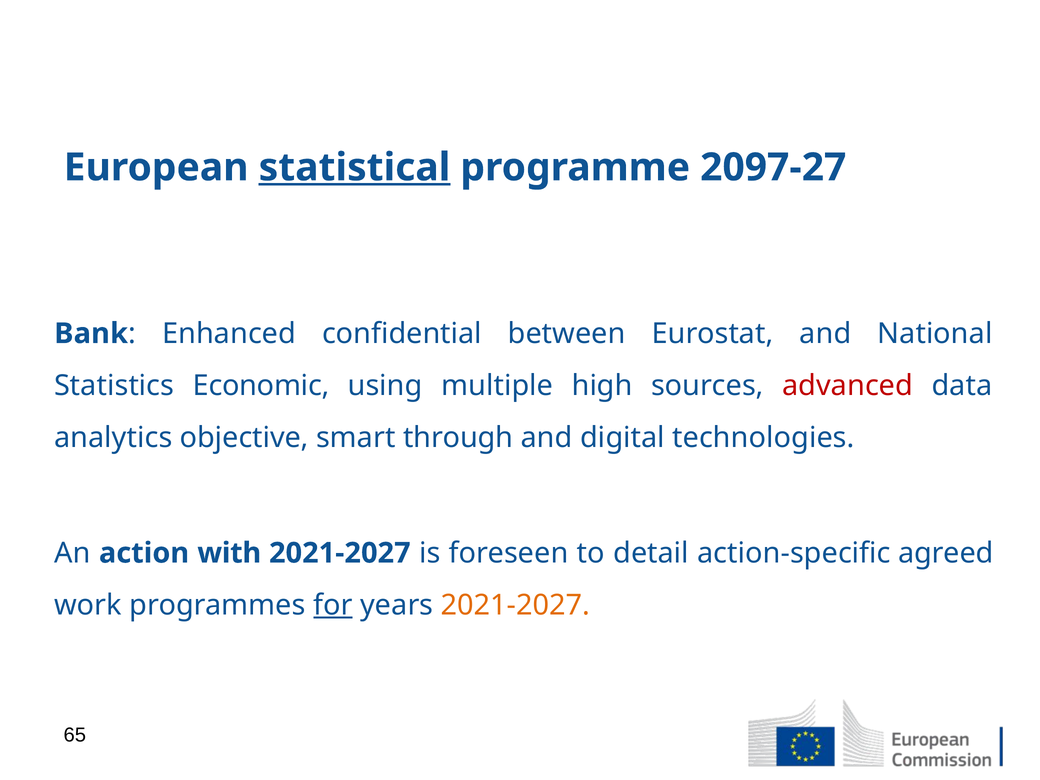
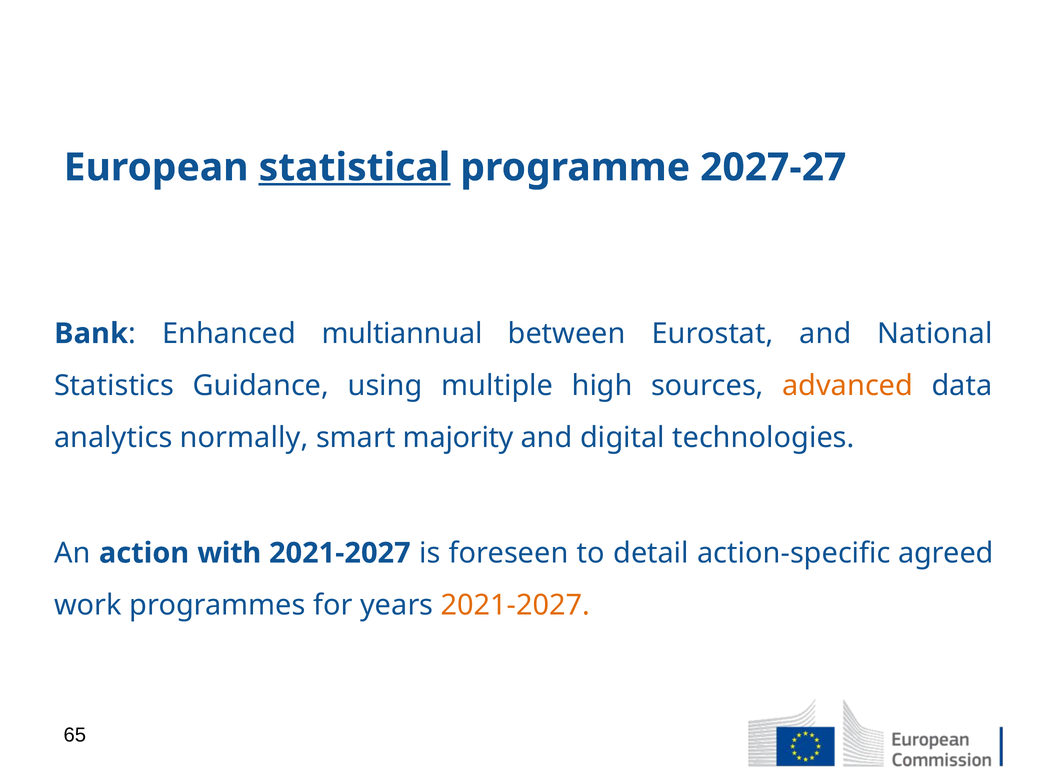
2097-27: 2097-27 -> 2027-27 (773, 167)
confidential: confidential -> multiannual (402, 334)
Economic: Economic -> Guidance (261, 386)
advanced colour: red -> orange (848, 386)
objective: objective -> normally (244, 438)
through: through -> majority (458, 438)
for underline: present -> none (333, 605)
